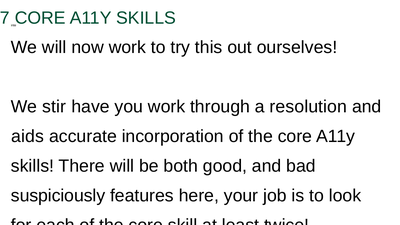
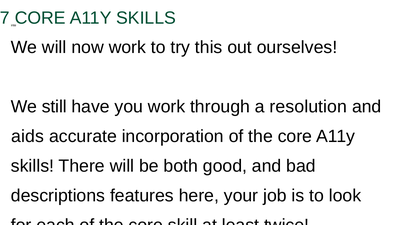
stir: stir -> still (54, 107)
suspiciously: suspiciously -> descriptions (58, 196)
